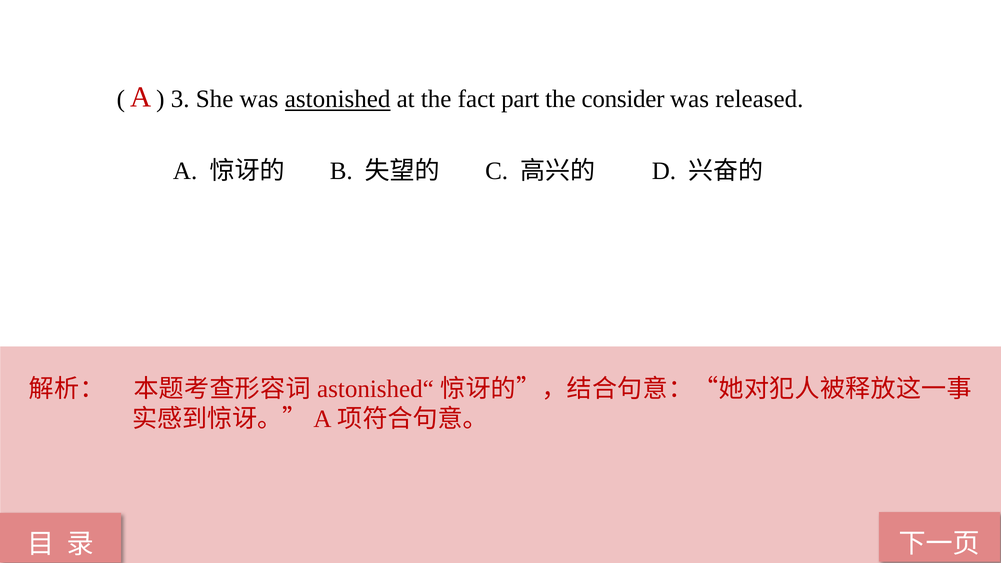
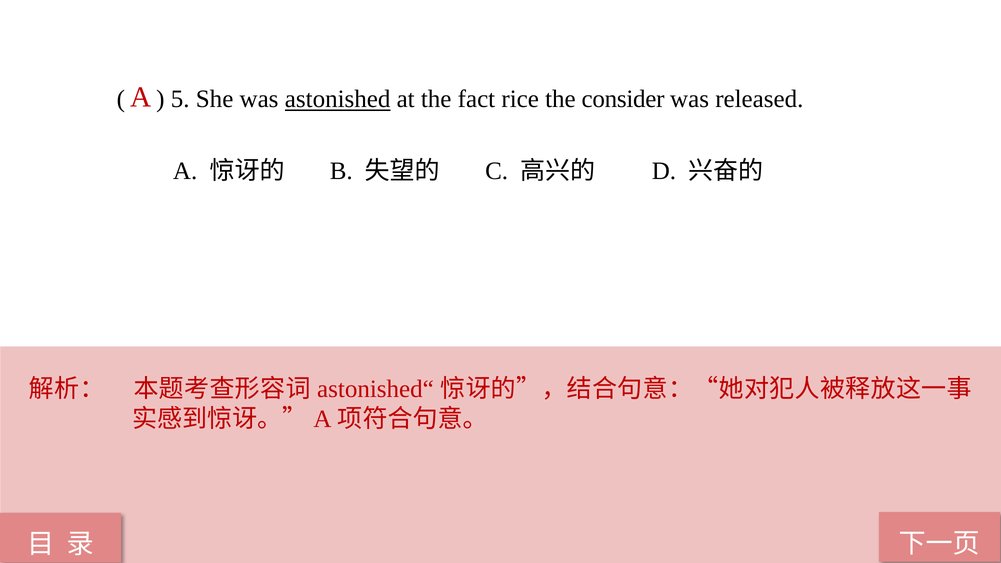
3: 3 -> 5 (180, 99)
part: part -> rice (520, 99)
